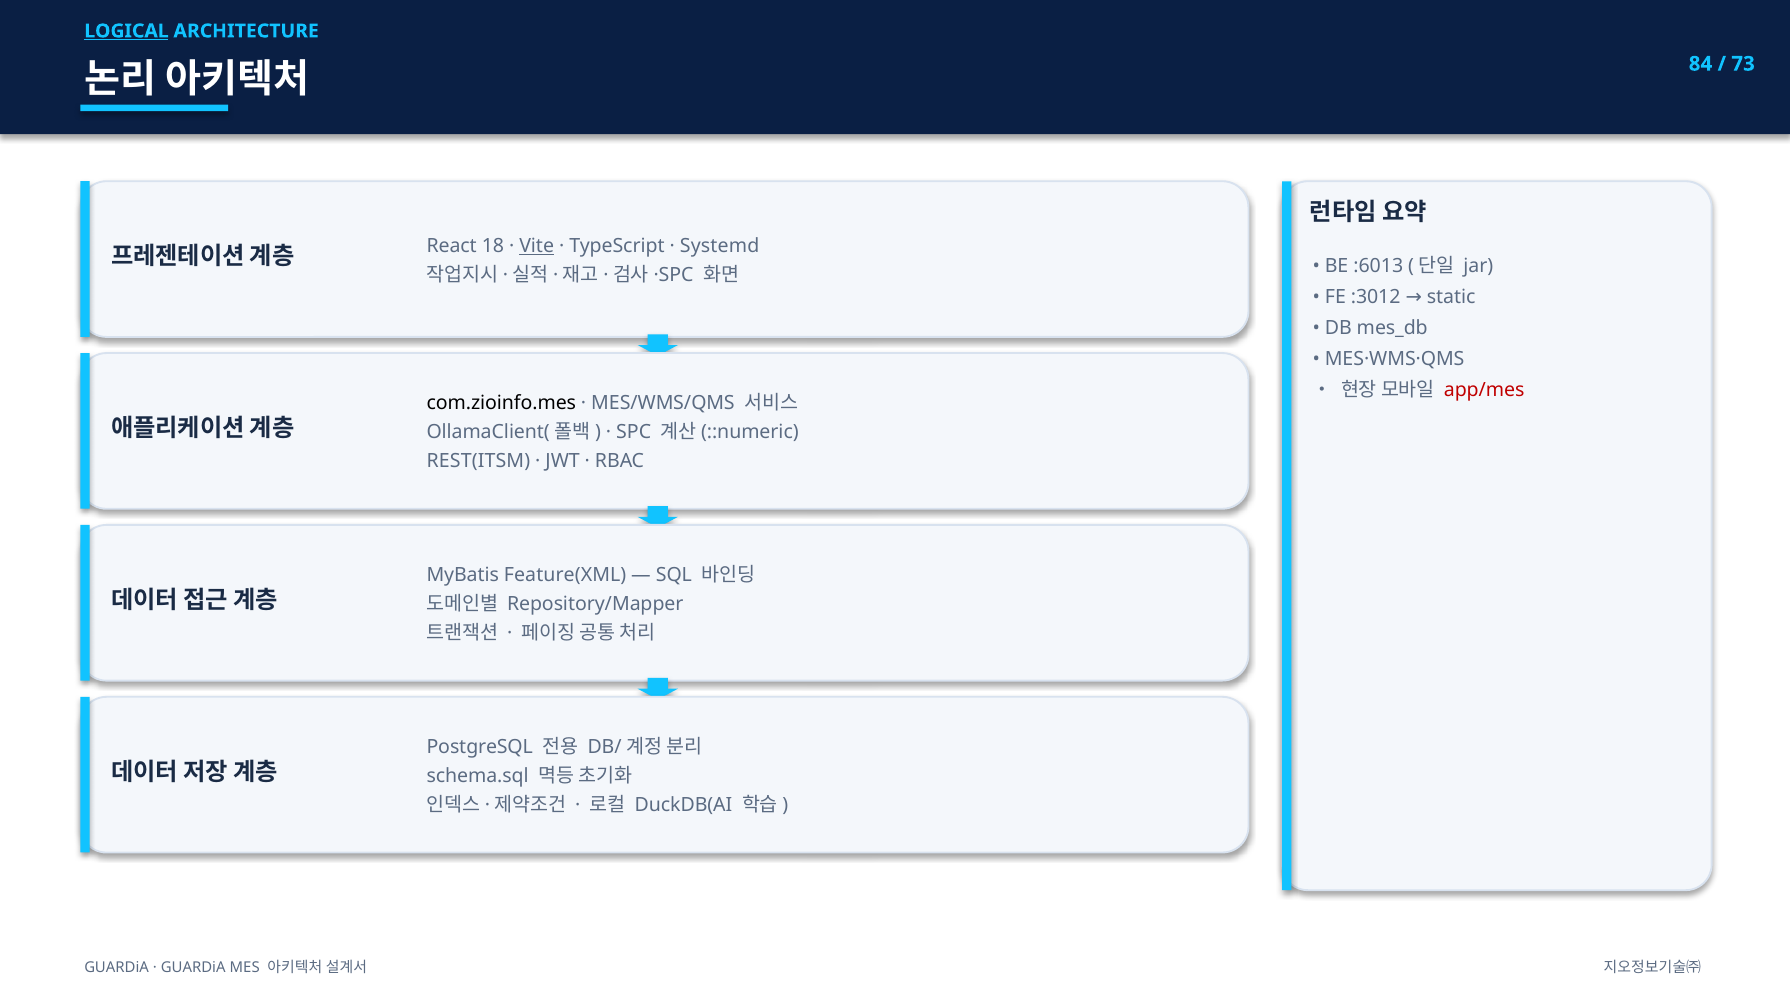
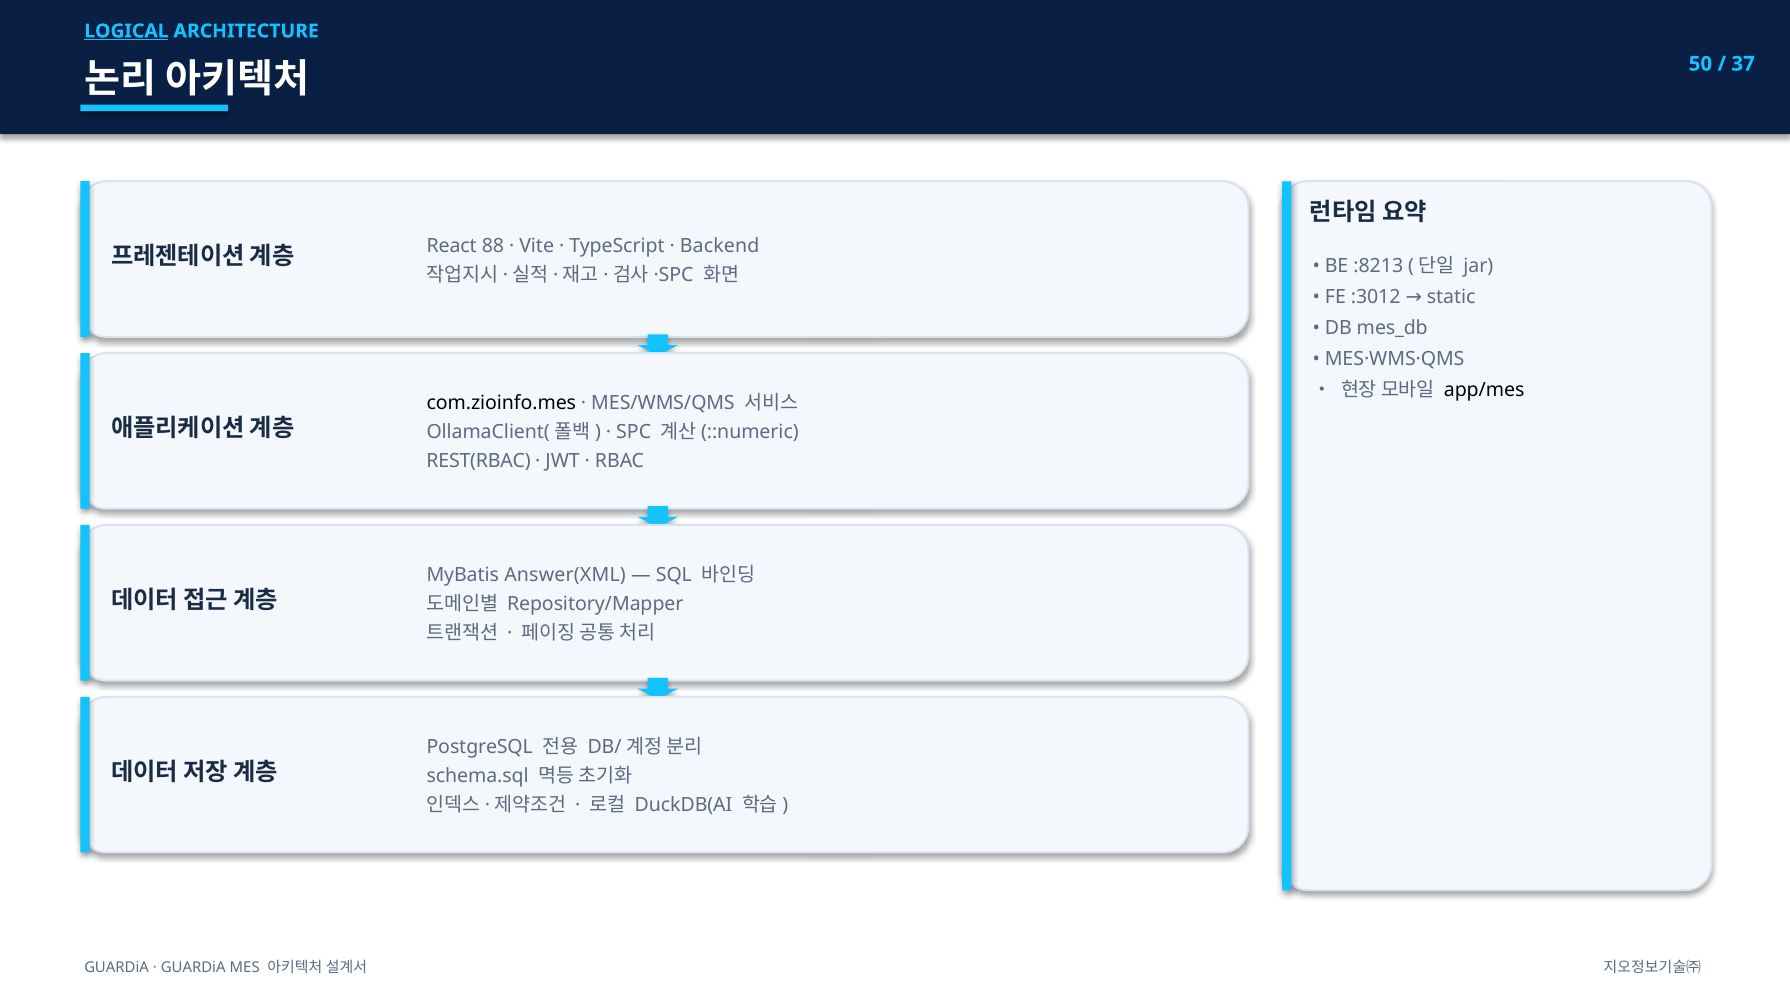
84: 84 -> 50 (1700, 64)
73: 73 -> 37 (1743, 64)
18: 18 -> 88 (493, 246)
Vite underline: present -> none (537, 246)
Systemd: Systemd -> Backend (720, 246)
:6013: :6013 -> :8213 (1378, 266)
app/mes colour: red -> black (1484, 390)
REST(ITSM: REST(ITSM -> REST(RBAC (479, 461)
Feature(XML: Feature(XML -> Answer(XML (565, 575)
